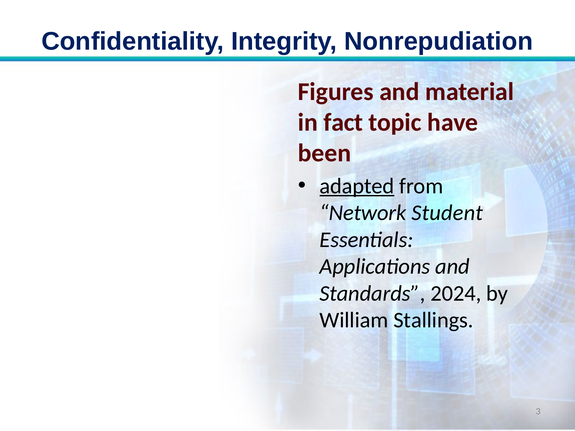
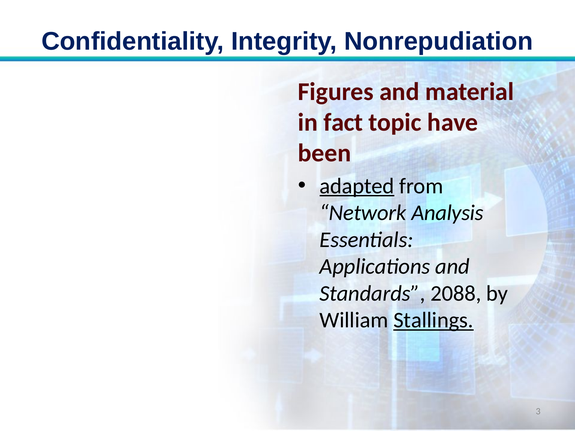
Student: Student -> Analysis (447, 213)
2024: 2024 -> 2088 (456, 294)
Stallings underline: none -> present (433, 320)
